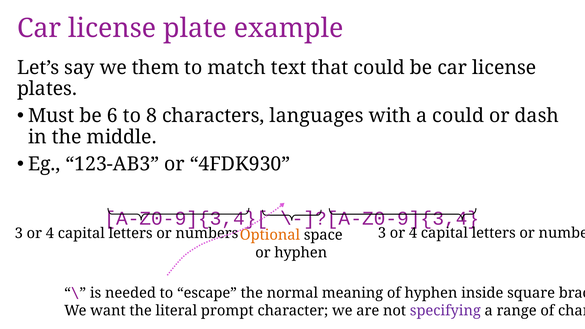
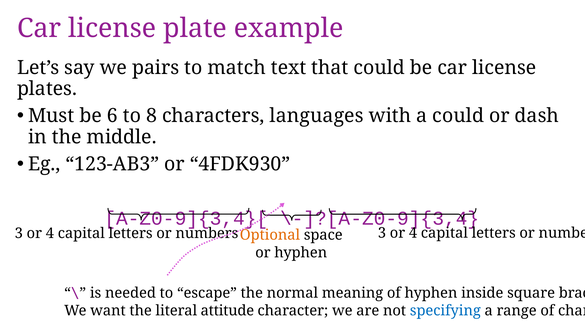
them: them -> pairs (156, 68)
prompt: prompt -> attitude (227, 311)
specifying colour: purple -> blue (445, 311)
